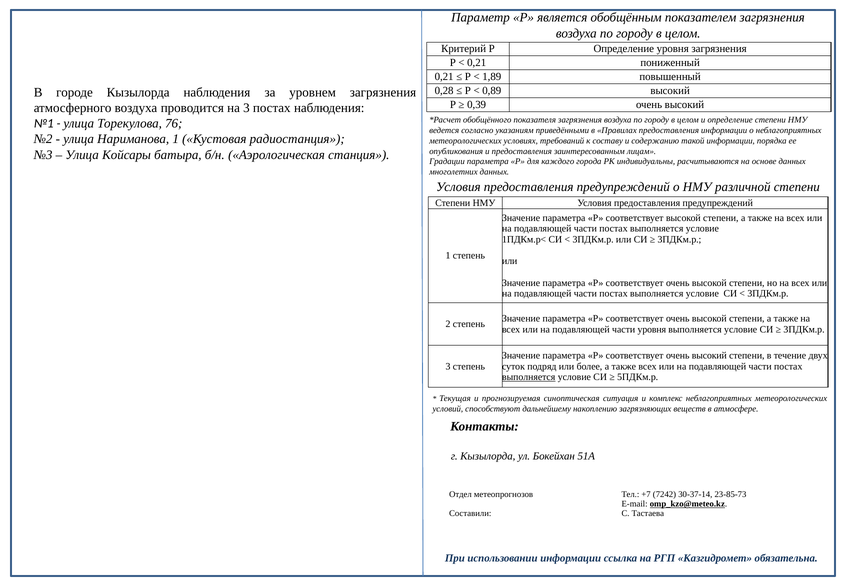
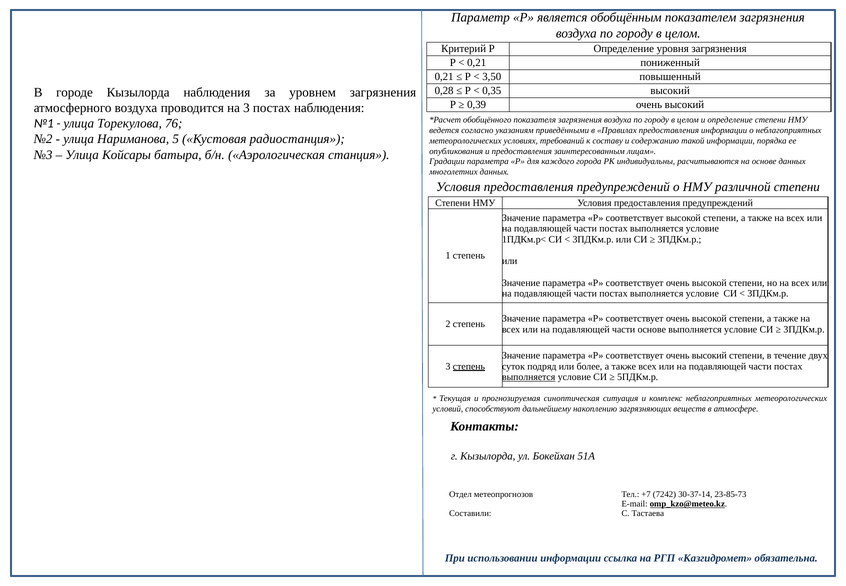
1,89: 1,89 -> 3,50 (492, 77)
0,89: 0,89 -> 0,35 (492, 91)
Нариманова 1: 1 -> 5 (176, 139)
части уровня: уровня -> основе (652, 329)
степень underline: none -> present (469, 366)
